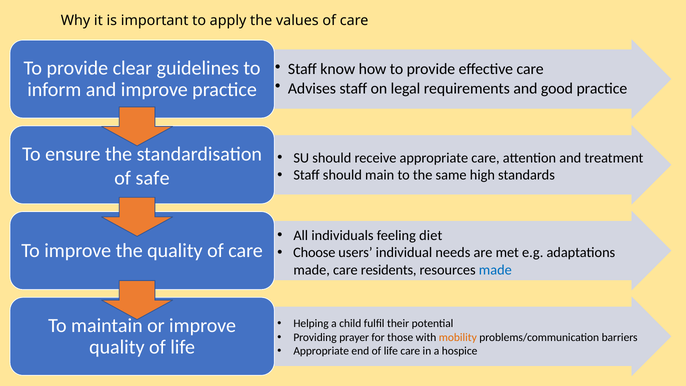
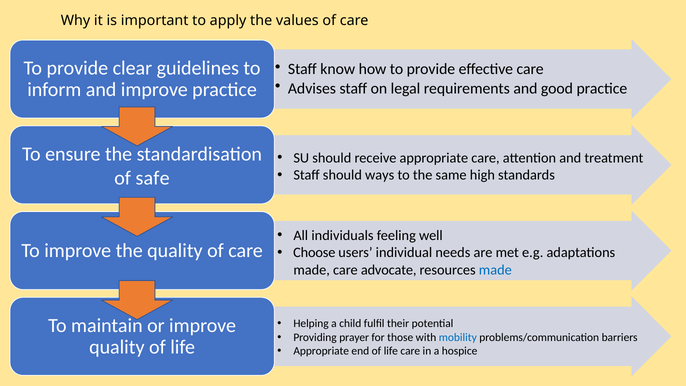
main: main -> ways (380, 175)
diet: diet -> well (431, 235)
residents: residents -> advocate (389, 270)
mobility colour: orange -> blue (458, 337)
